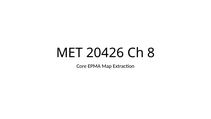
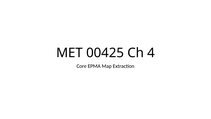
20426: 20426 -> 00425 (105, 53)
8: 8 -> 4 (151, 53)
